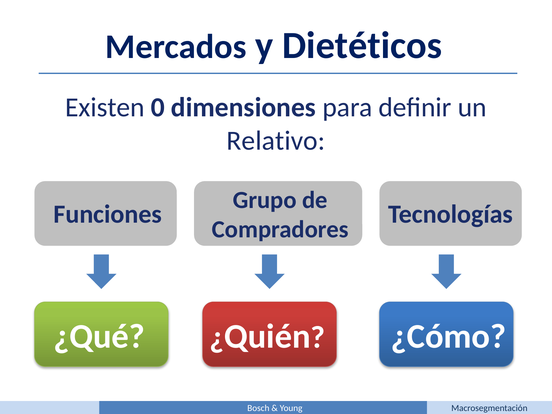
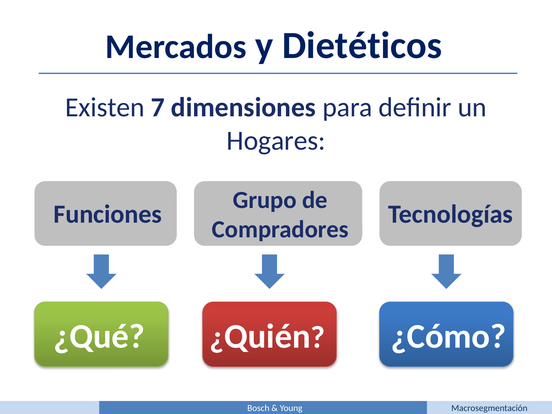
0: 0 -> 7 (158, 107)
Relativo: Relativo -> Hogares (276, 141)
